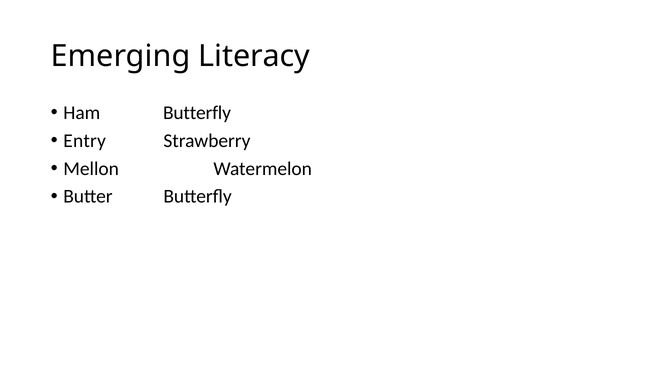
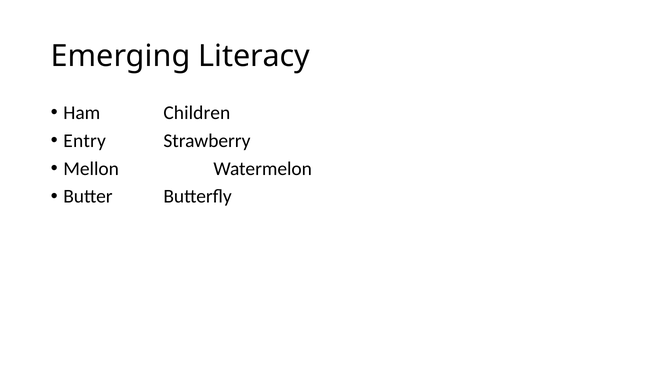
Ham Butterfly: Butterfly -> Children (197, 113)
